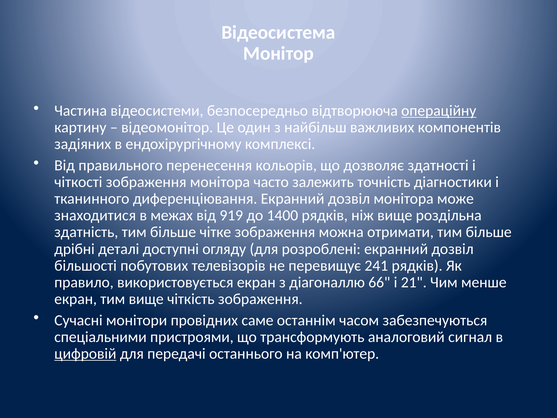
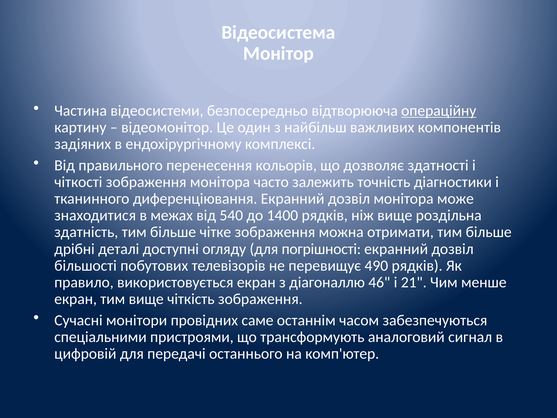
919: 919 -> 540 (231, 215)
розроблені: розроблені -> погрішності (321, 249)
241: 241 -> 490 (376, 265)
66: 66 -> 46 (379, 282)
цифровій underline: present -> none (85, 353)
